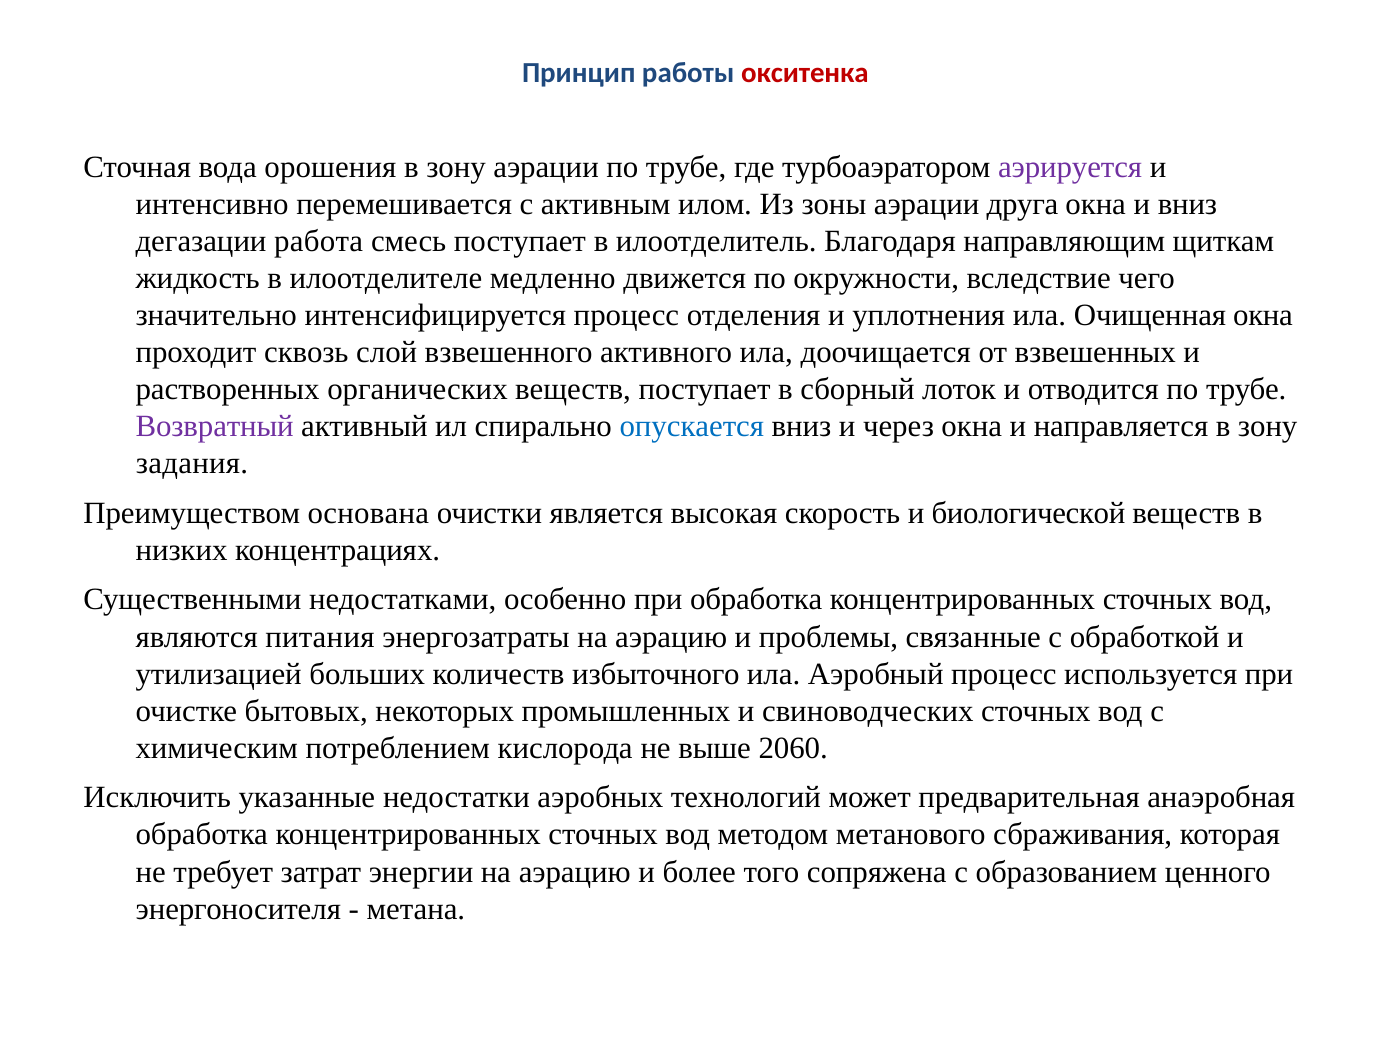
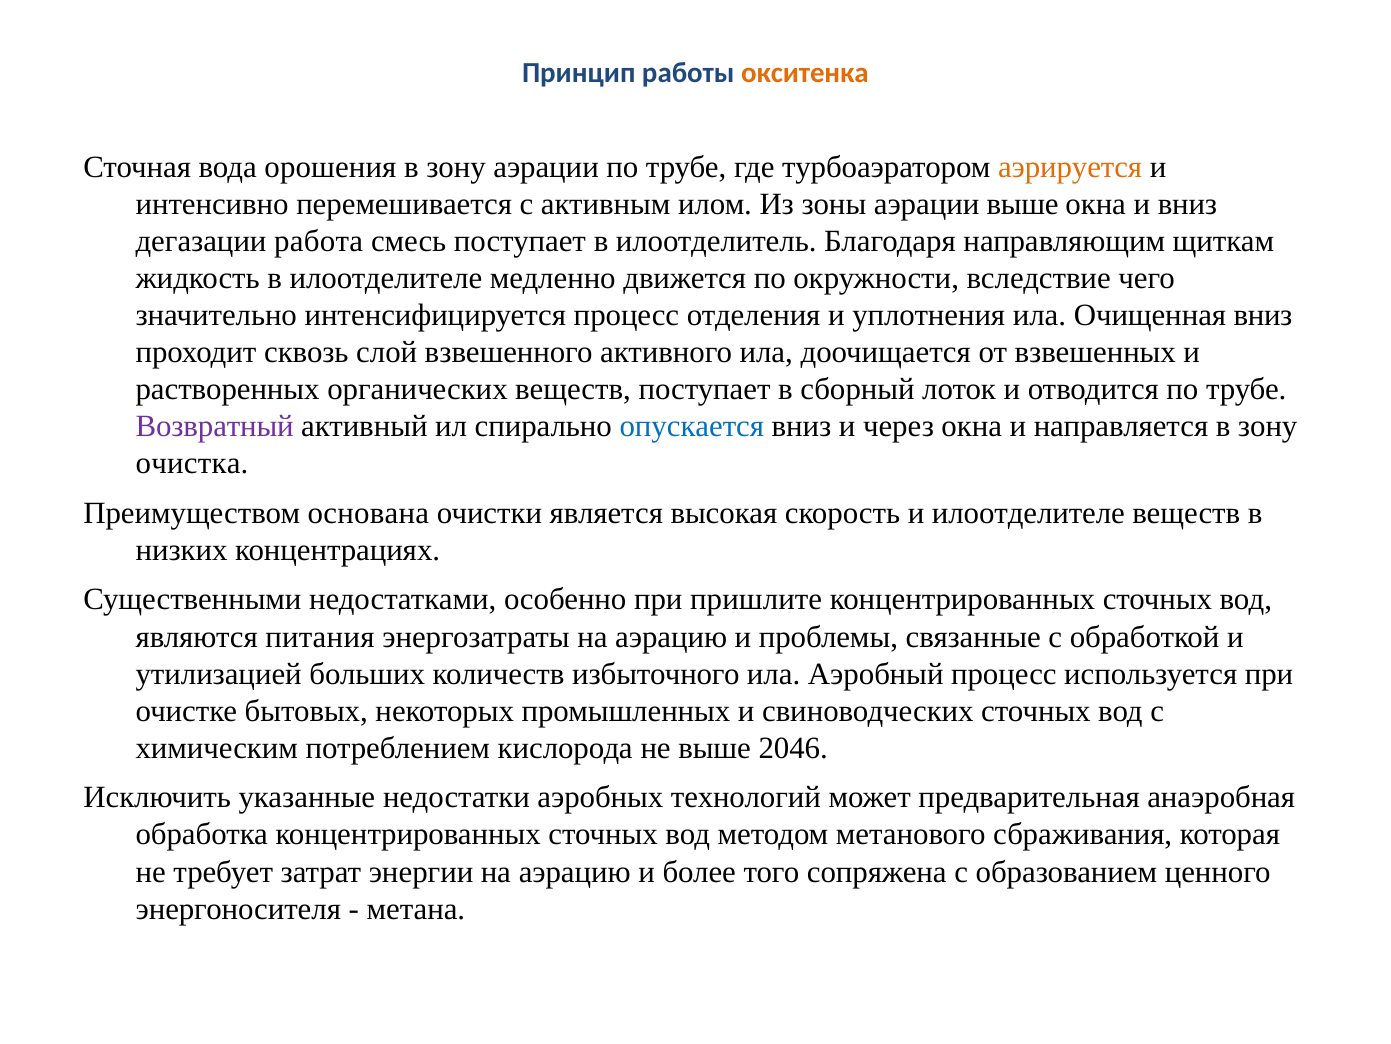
окситенка colour: red -> orange (805, 73)
аэрируется colour: purple -> orange (1070, 167)
аэрации друга: друга -> выше (1023, 204)
Очищенная окна: окна -> вниз (1263, 315)
задания: задания -> очистка (192, 463)
и биологической: биологической -> илоотделителе (1028, 513)
при обработка: обработка -> пришлите (756, 599)
2060: 2060 -> 2046 (793, 748)
